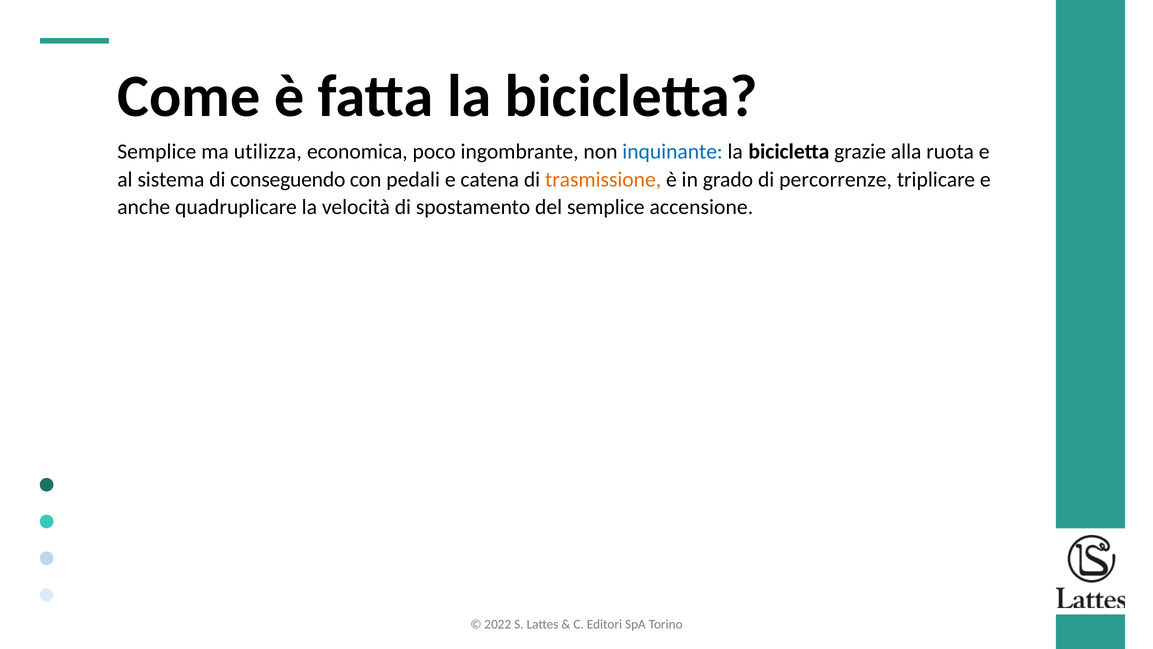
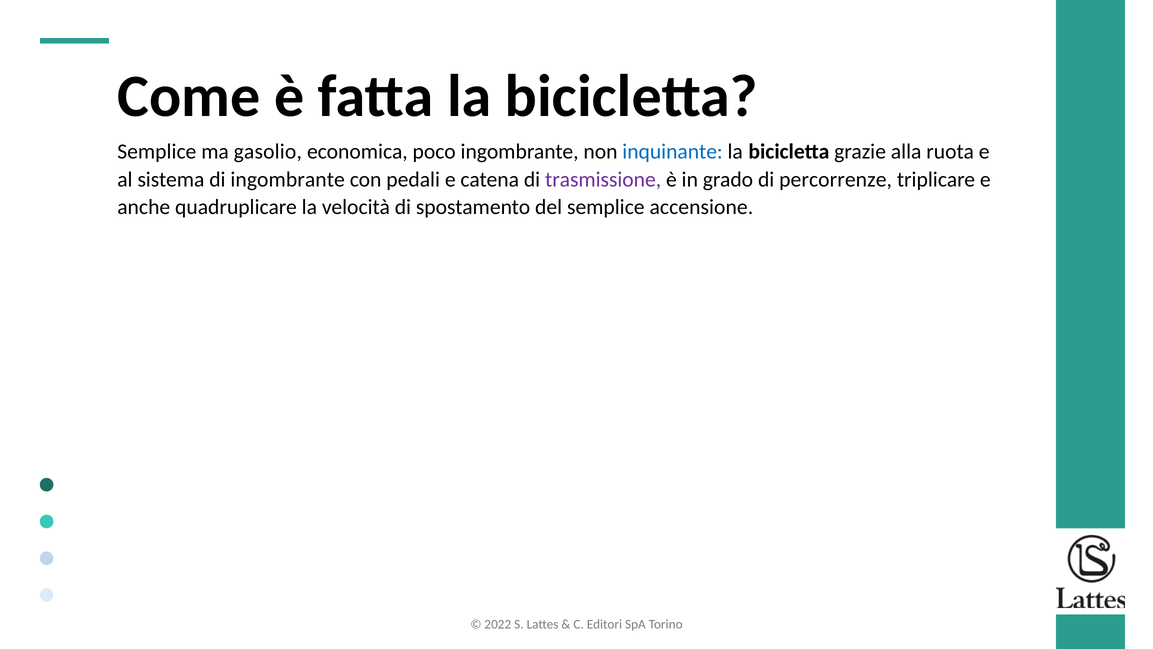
utilizza: utilizza -> gasolio (268, 152)
di conseguendo: conseguendo -> ingombrante (288, 179)
trasmissione colour: orange -> purple (603, 179)
